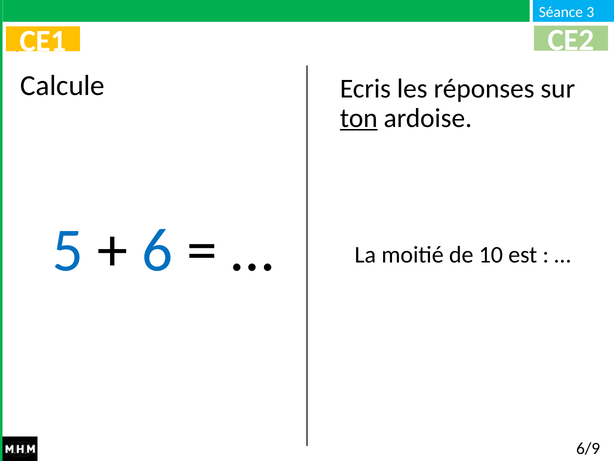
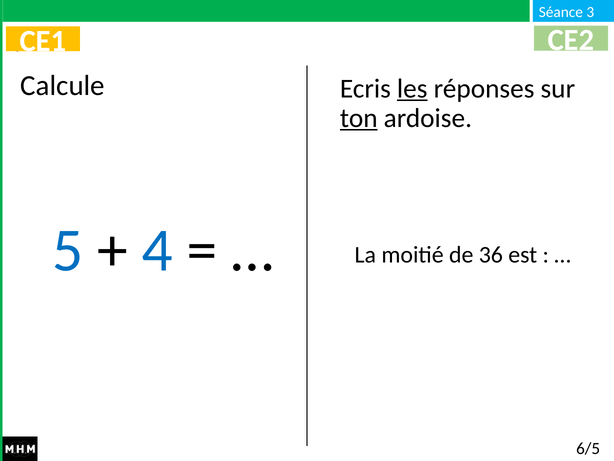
les underline: none -> present (412, 88)
6: 6 -> 4 (157, 250)
10: 10 -> 36 (491, 255)
6/9: 6/9 -> 6/5 (588, 448)
